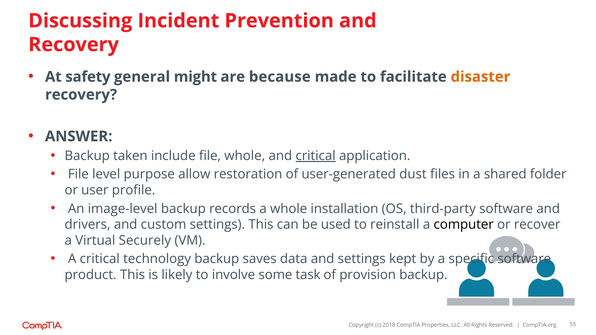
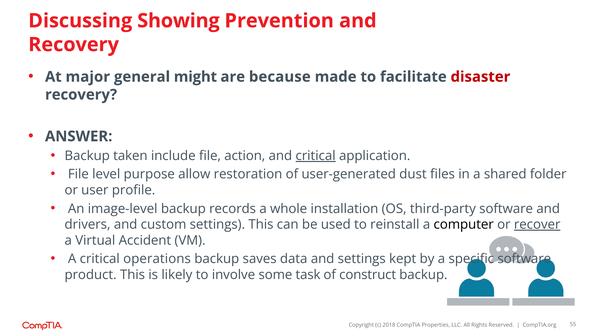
Incident: Incident -> Showing (178, 21)
safety: safety -> major (88, 77)
disaster colour: orange -> red (480, 77)
file whole: whole -> action (245, 156)
recover underline: none -> present (537, 225)
Securely: Securely -> Accident (145, 241)
technology: technology -> operations (157, 259)
provision: provision -> construct (368, 275)
